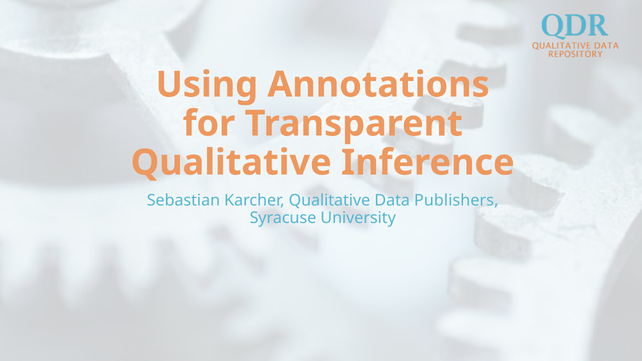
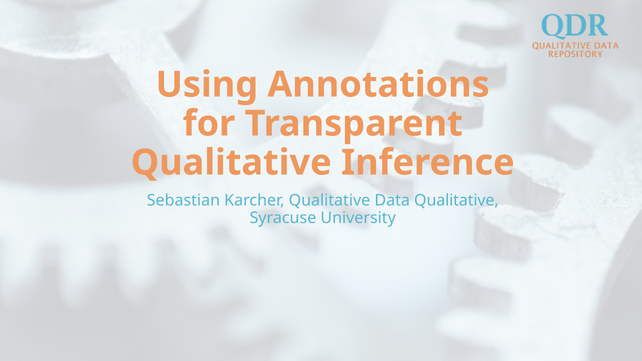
Data Publishers: Publishers -> Qualitative (456, 201)
